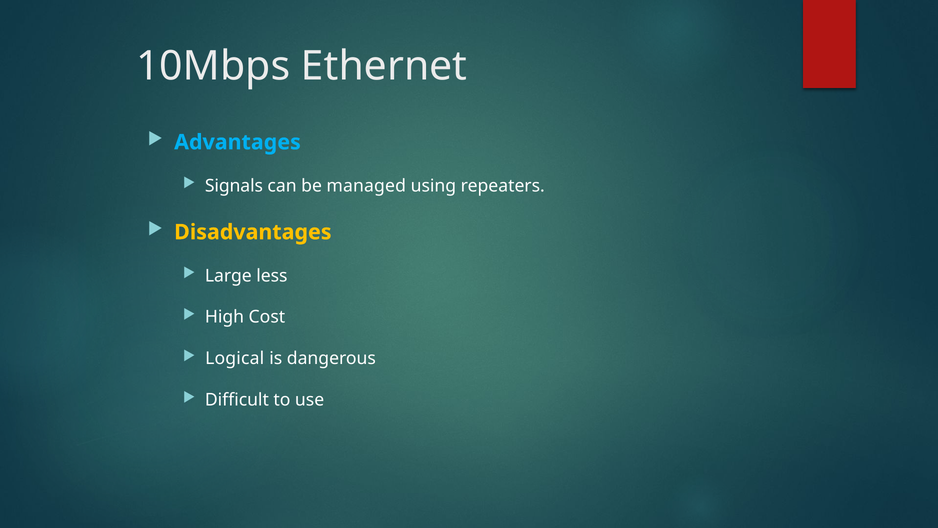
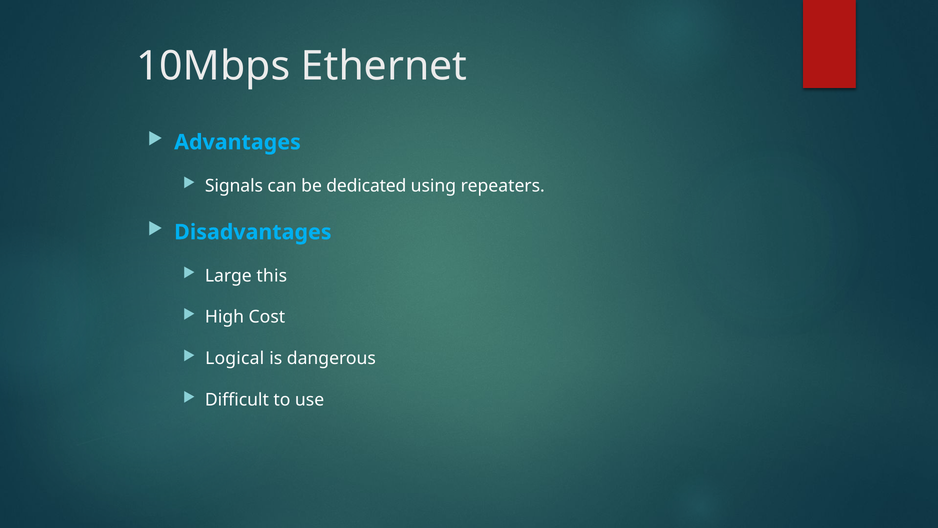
managed: managed -> dedicated (366, 186)
Disadvantages colour: yellow -> light blue (253, 232)
less: less -> this (272, 276)
